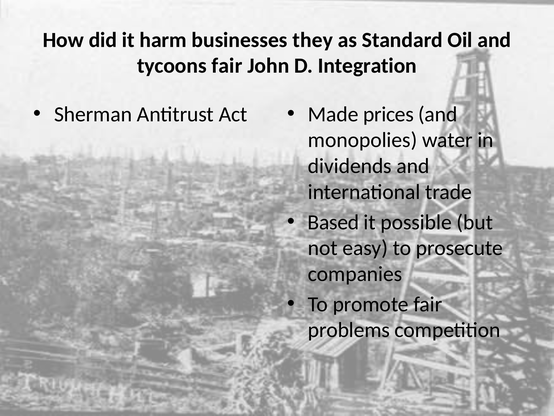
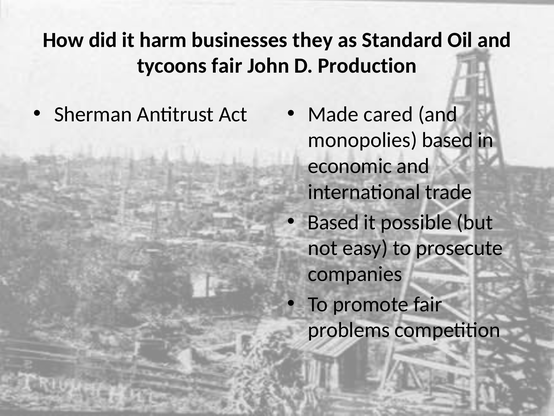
Integration: Integration -> Production (367, 66)
prices: prices -> cared (388, 114)
monopolies water: water -> based (447, 140)
dividends: dividends -> economic (350, 166)
